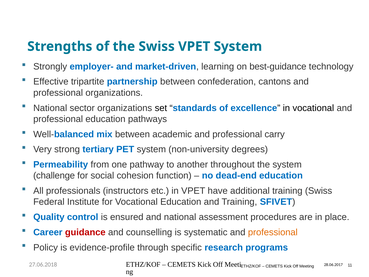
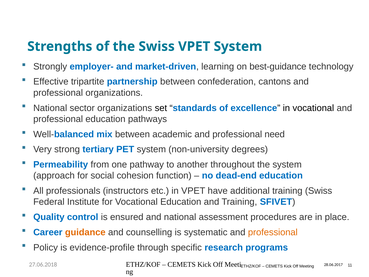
carry: carry -> need (275, 134)
challenge: challenge -> approach (54, 175)
guidance colour: red -> orange (85, 232)
